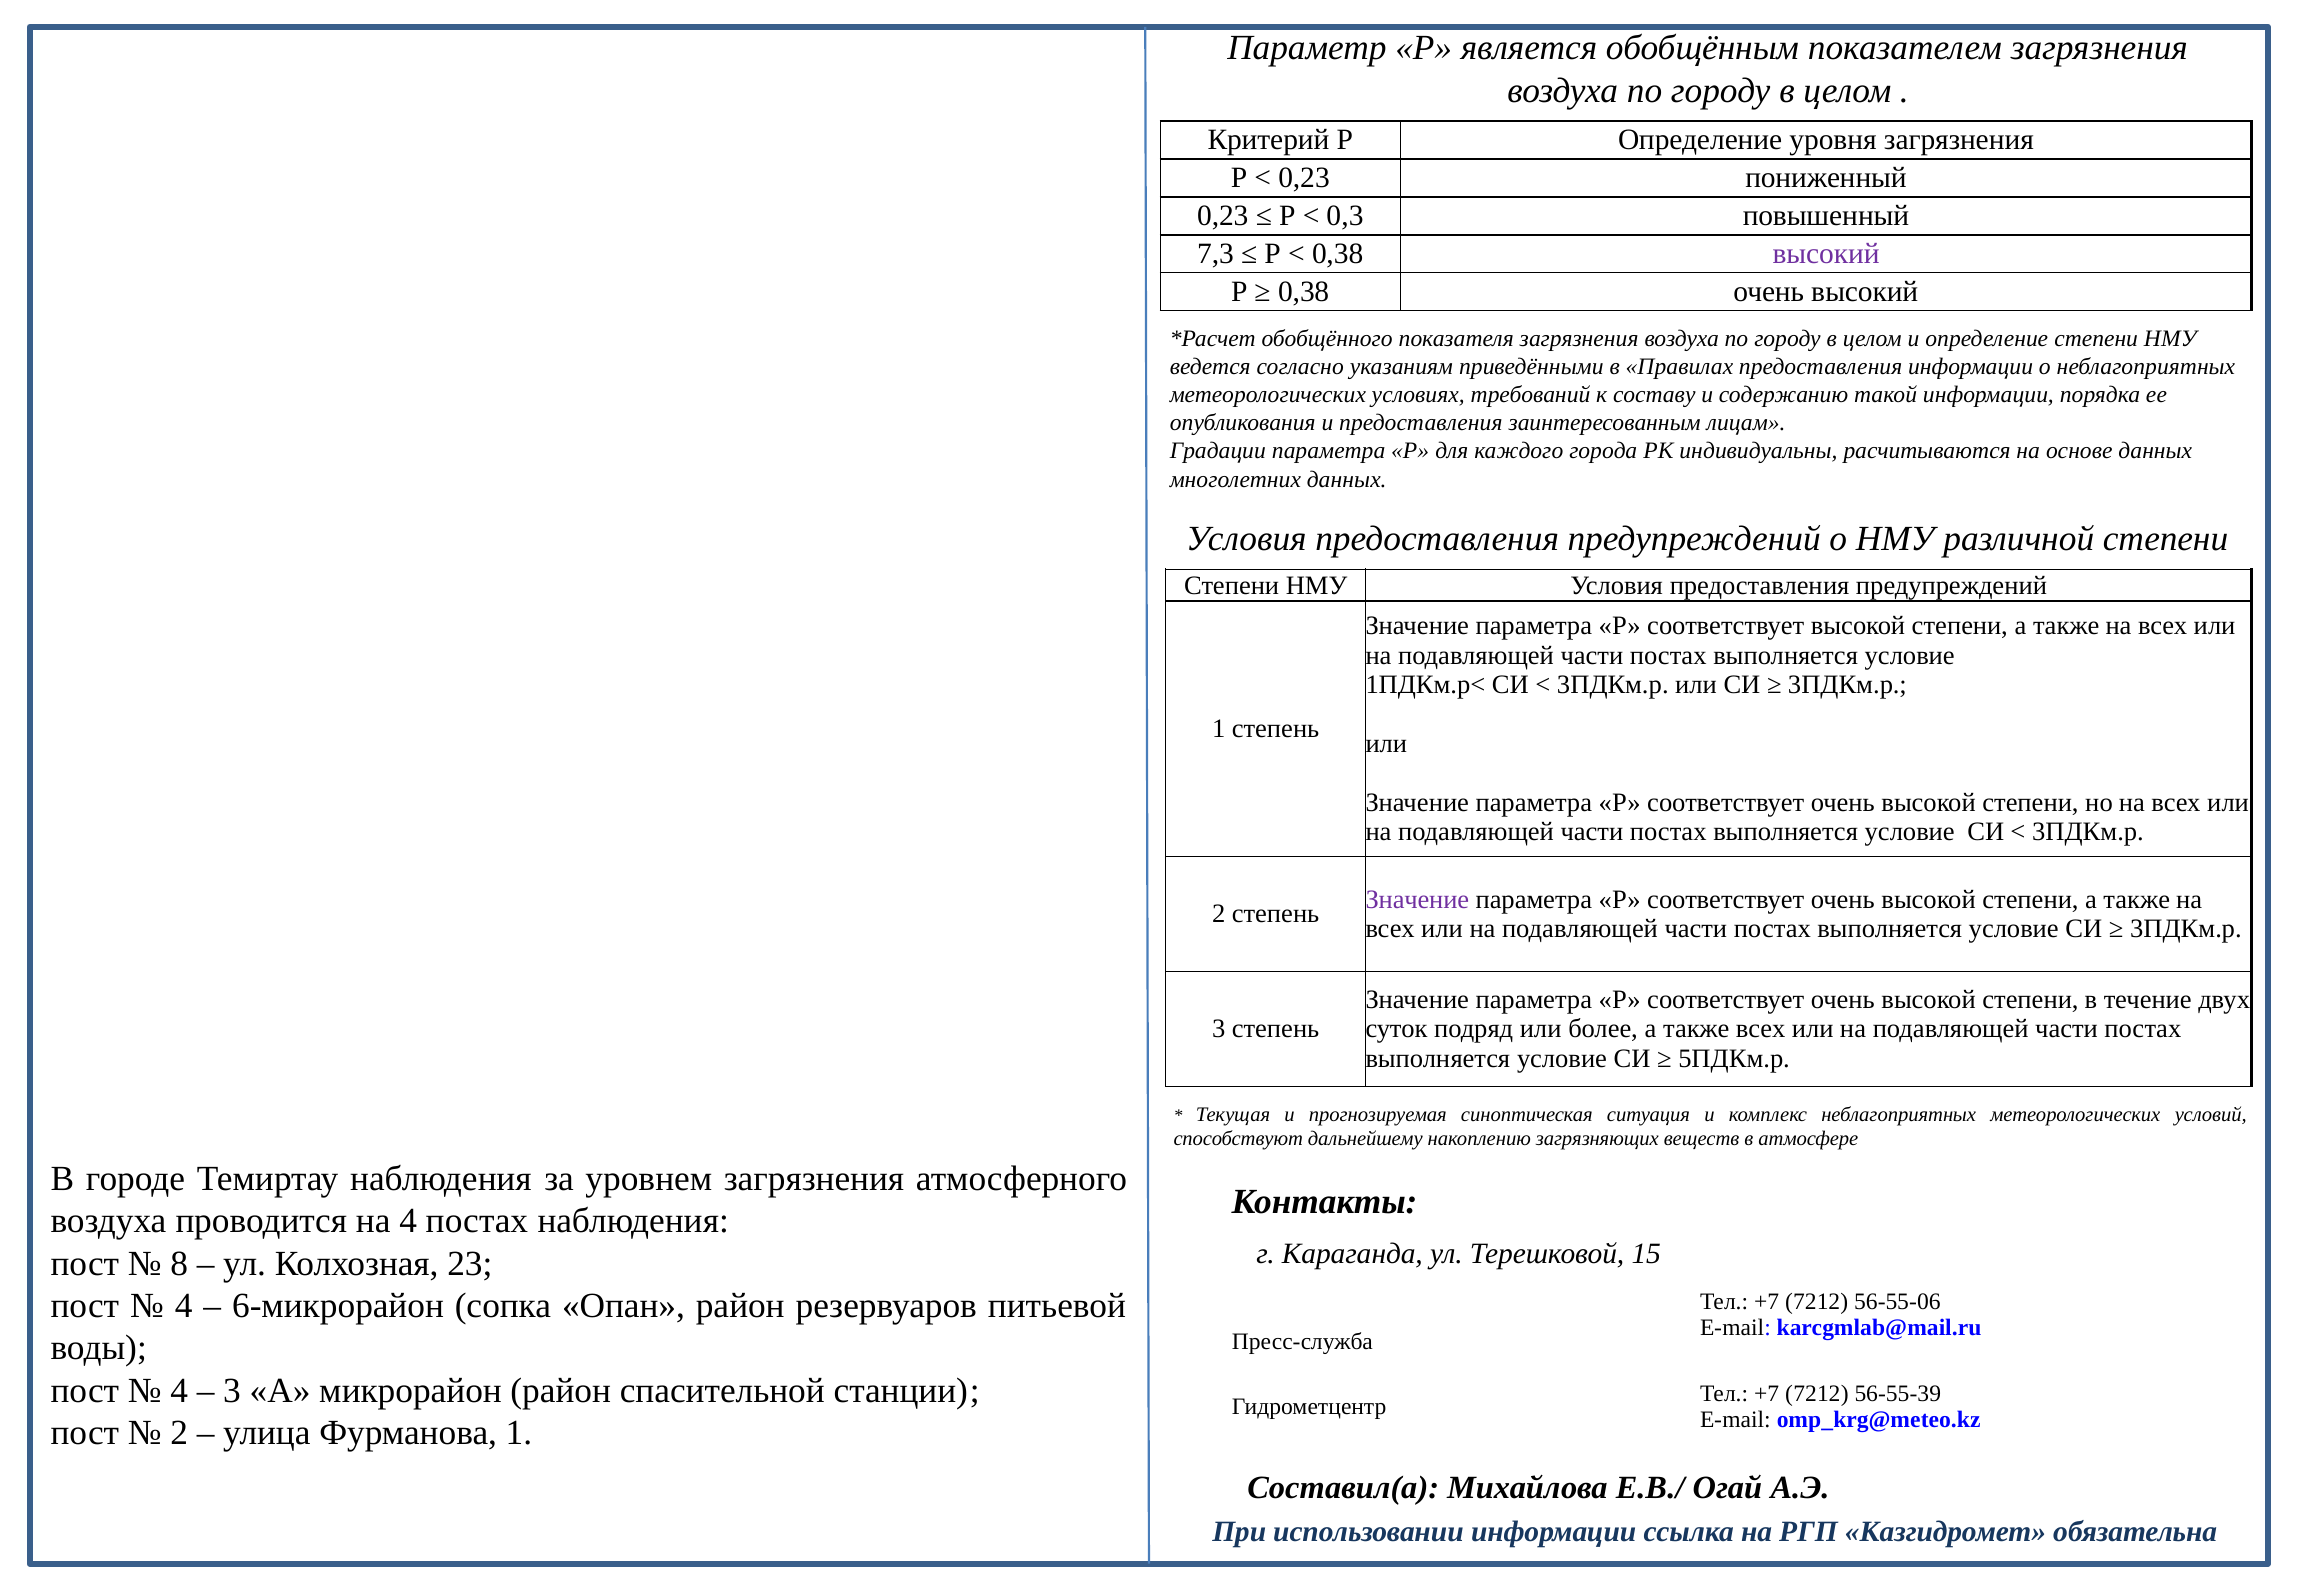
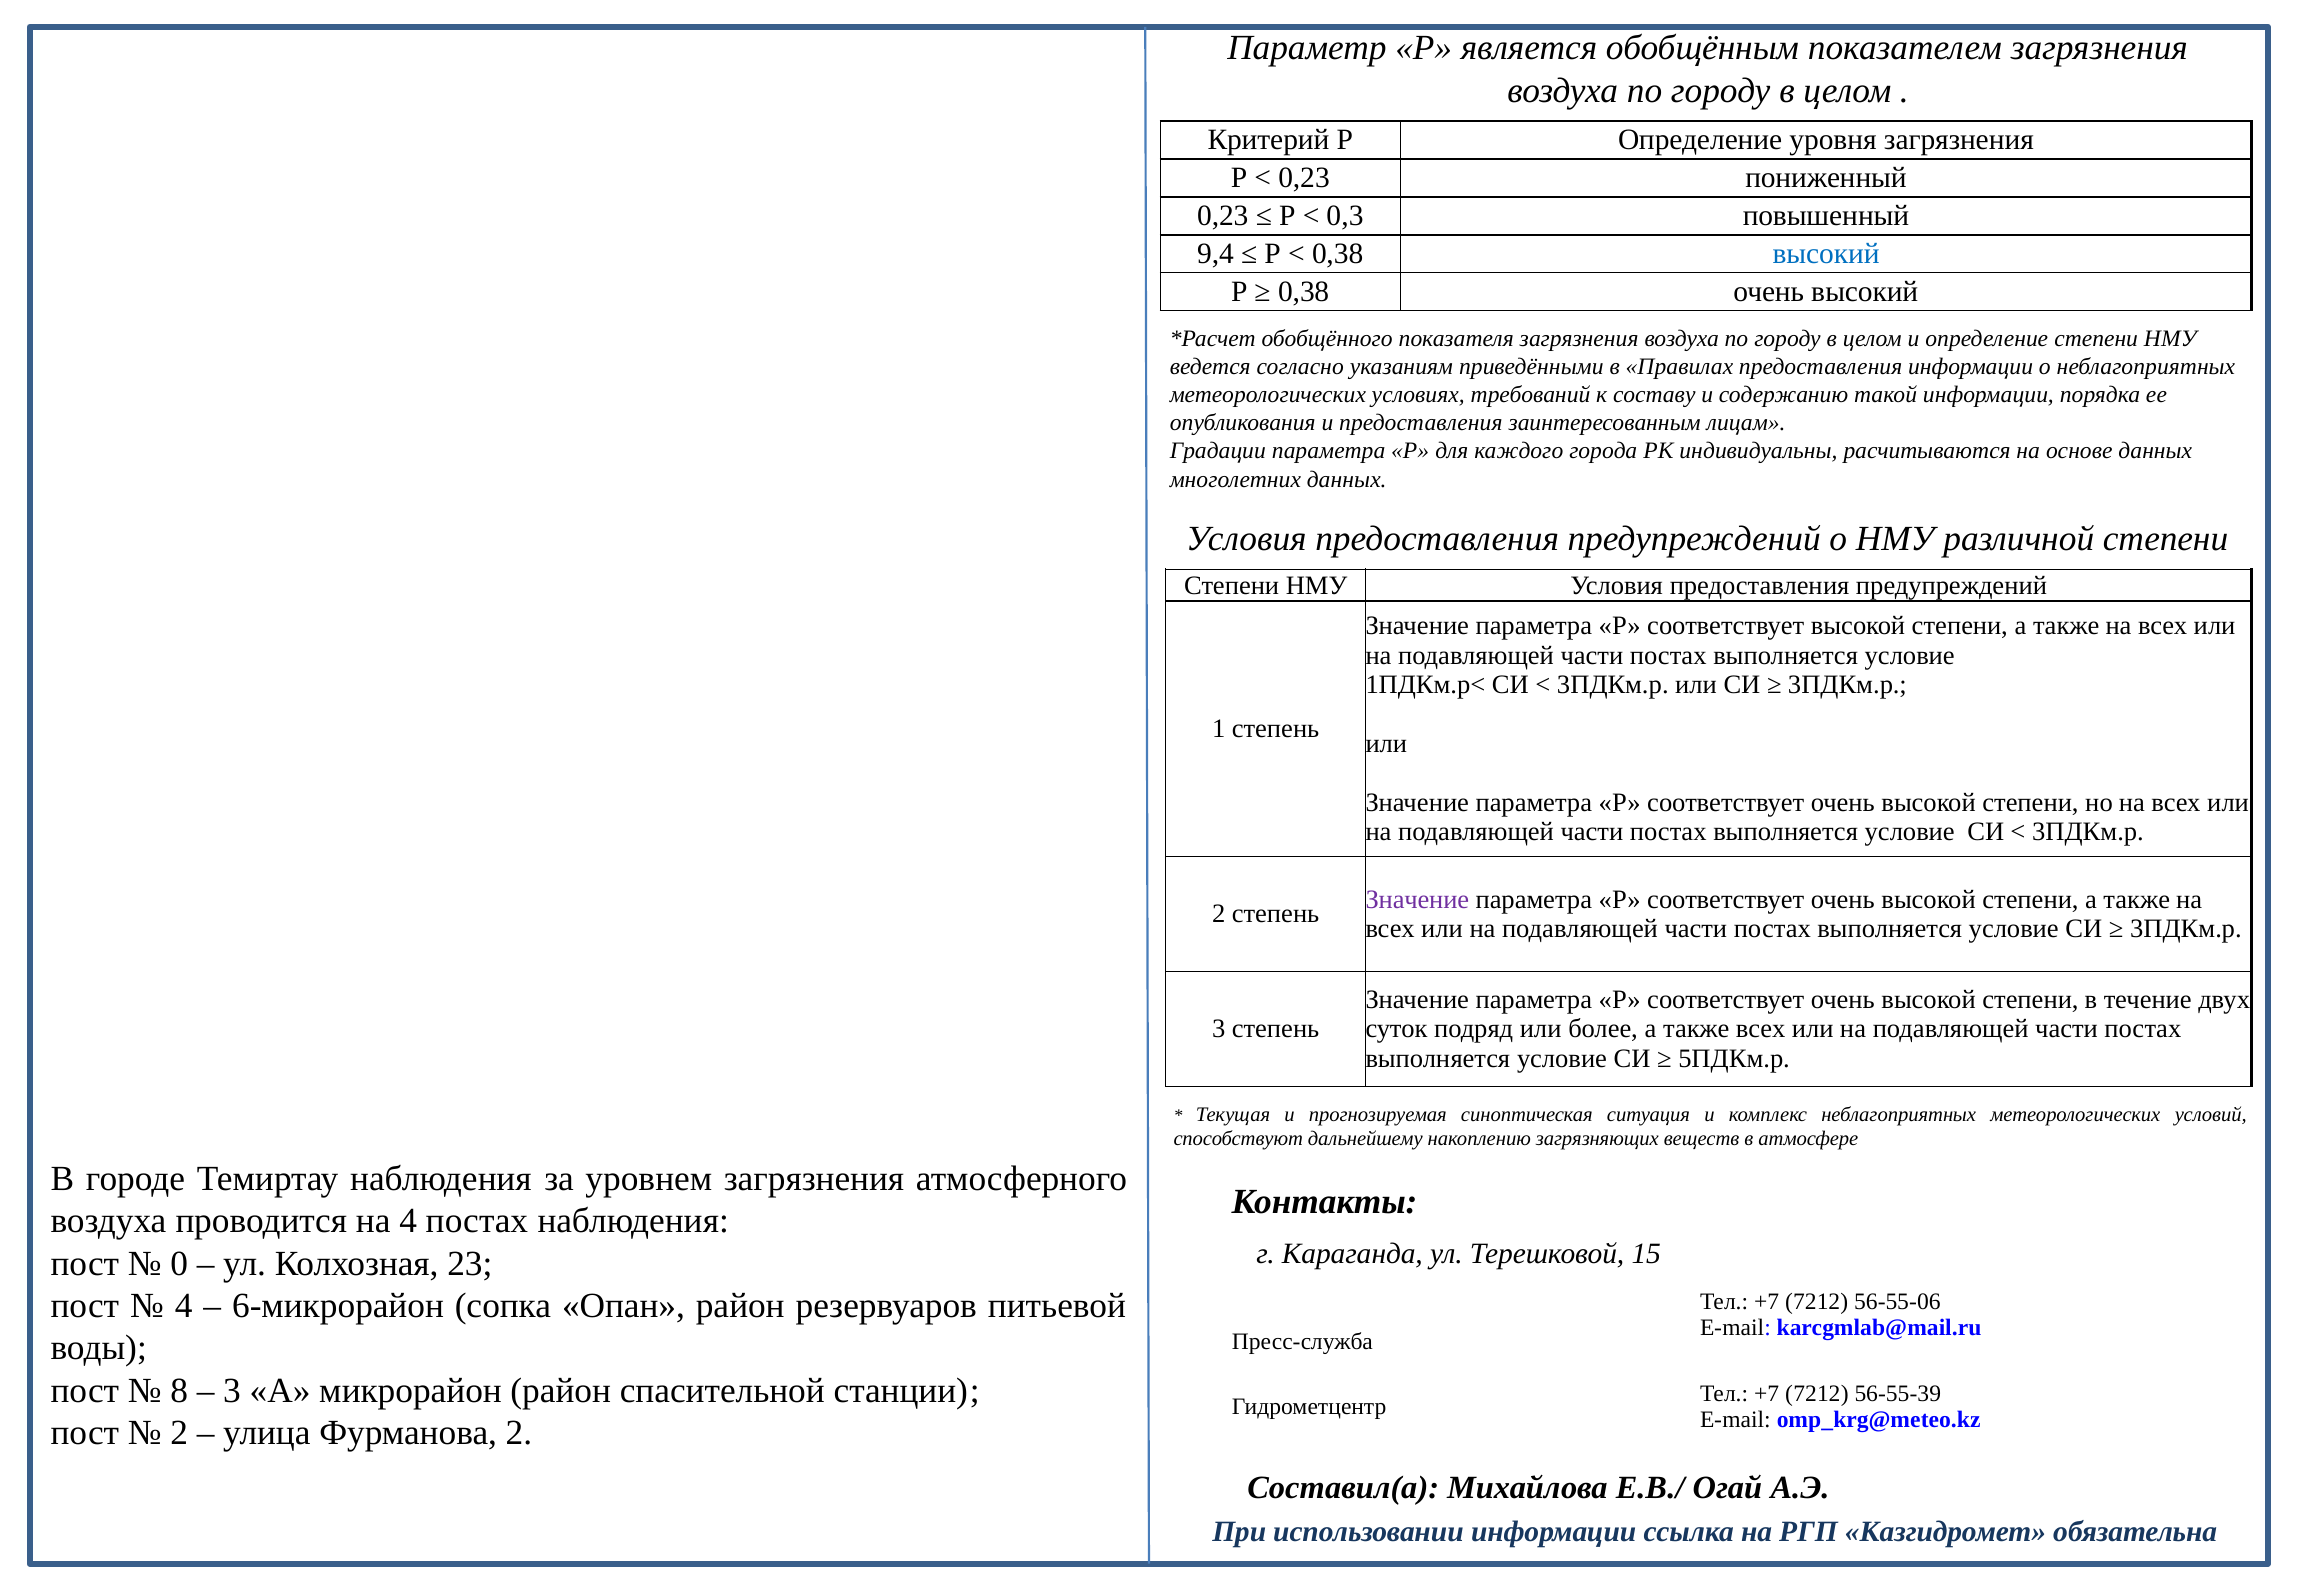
7,3: 7,3 -> 9,4 (1216, 254)
высокий colour: purple -> blue (1826, 254)
8: 8 -> 0 (179, 1263)
4: 4 -> 8 (179, 1391)
Фурманова 1: 1 -> 2 (519, 1433)
